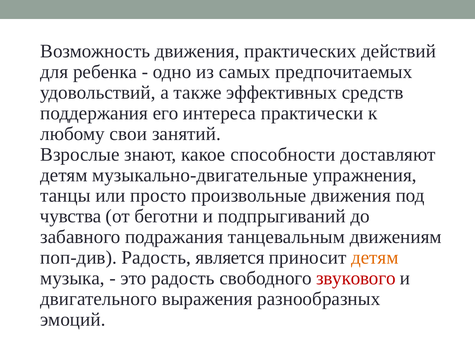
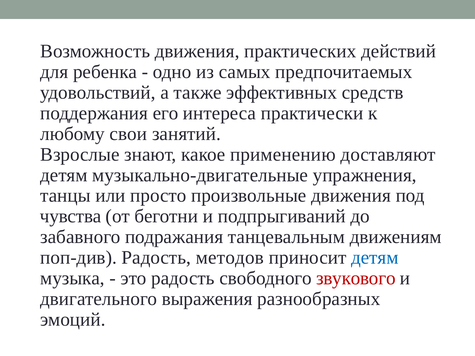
способности: способности -> применению (283, 154)
является: является -> методов (230, 258)
детям colour: orange -> blue (375, 258)
